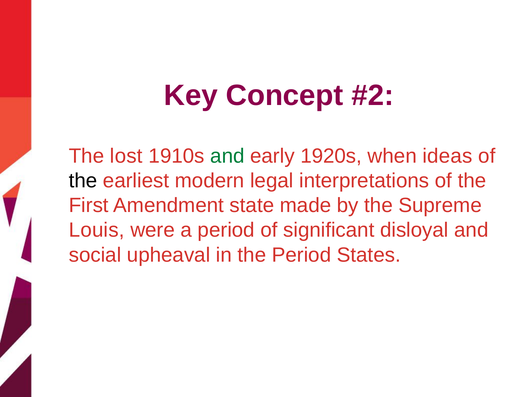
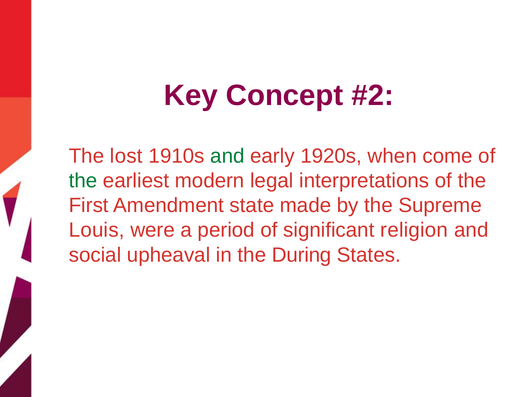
ideas: ideas -> come (448, 156)
the colour: black -> green (83, 181)
disloyal: disloyal -> religion (414, 230)
the Period: Period -> During (302, 255)
